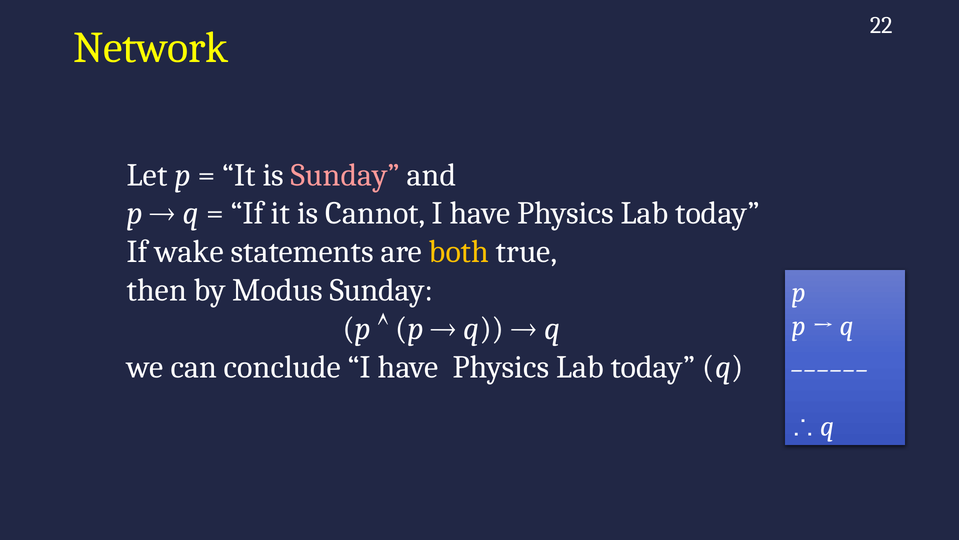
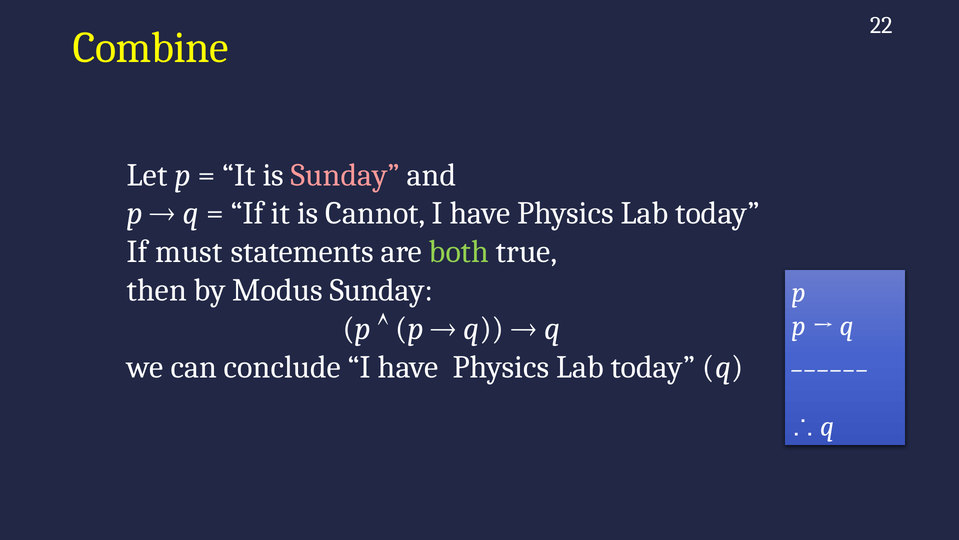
Network: Network -> Combine (151, 48)
wake: wake -> must (189, 252)
both colour: yellow -> light green (459, 252)
